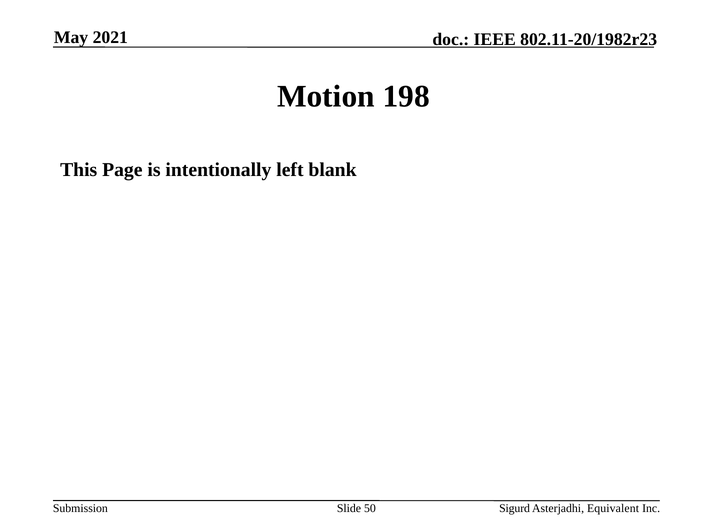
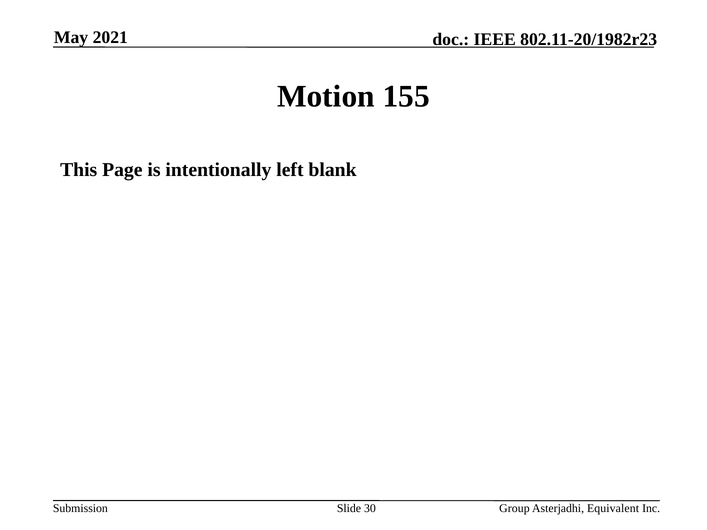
198: 198 -> 155 (406, 96)
50: 50 -> 30 (370, 509)
Sigurd: Sigurd -> Group (514, 509)
